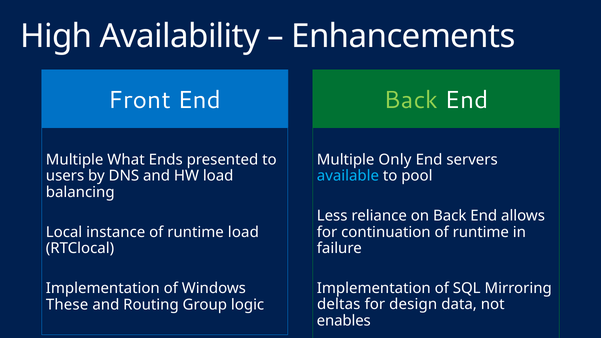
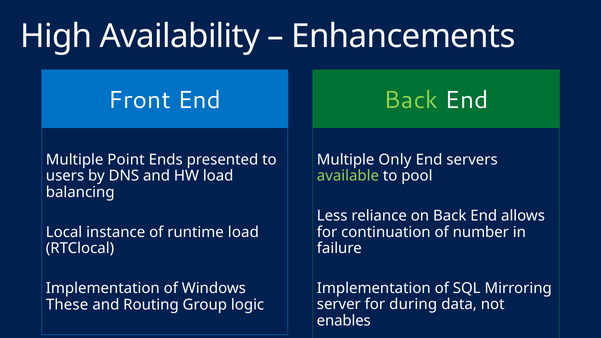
What: What -> Point (126, 160)
available colour: light blue -> light green (348, 176)
continuation of runtime: runtime -> number (481, 232)
deltas: deltas -> server (339, 305)
design: design -> during (413, 305)
